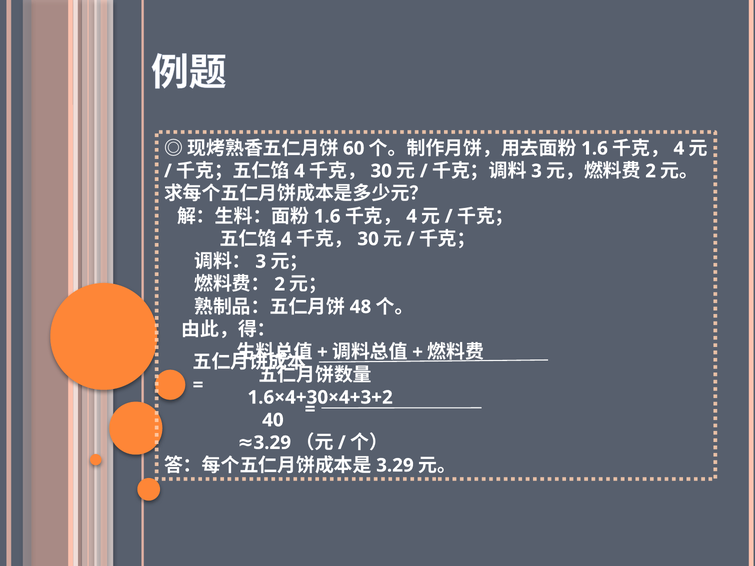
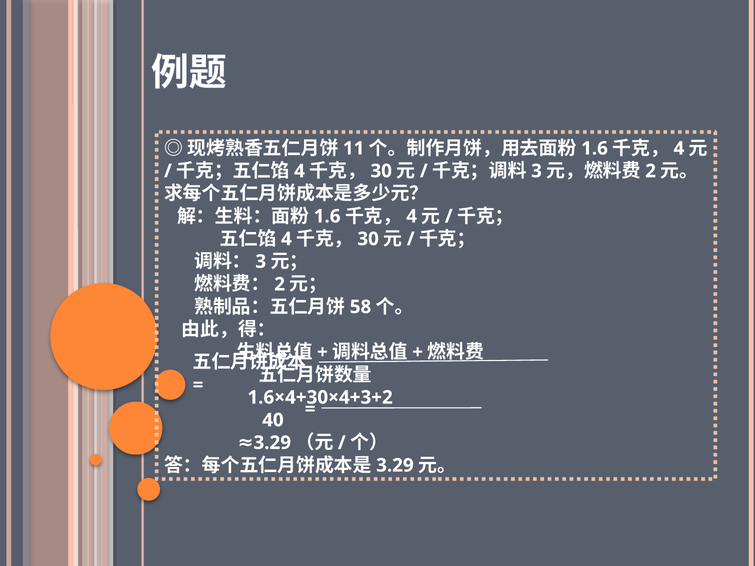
60: 60 -> 11 (354, 148)
48: 48 -> 58 (361, 307)
